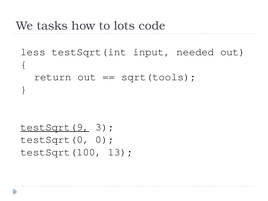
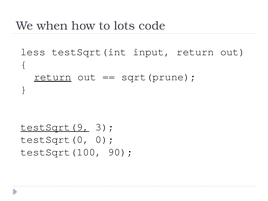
tasks: tasks -> when (52, 26)
input needed: needed -> return (195, 52)
return underline: none -> present (53, 77)
sqrt(tools: sqrt(tools -> sqrt(prune (159, 77)
13: 13 -> 90 (120, 152)
